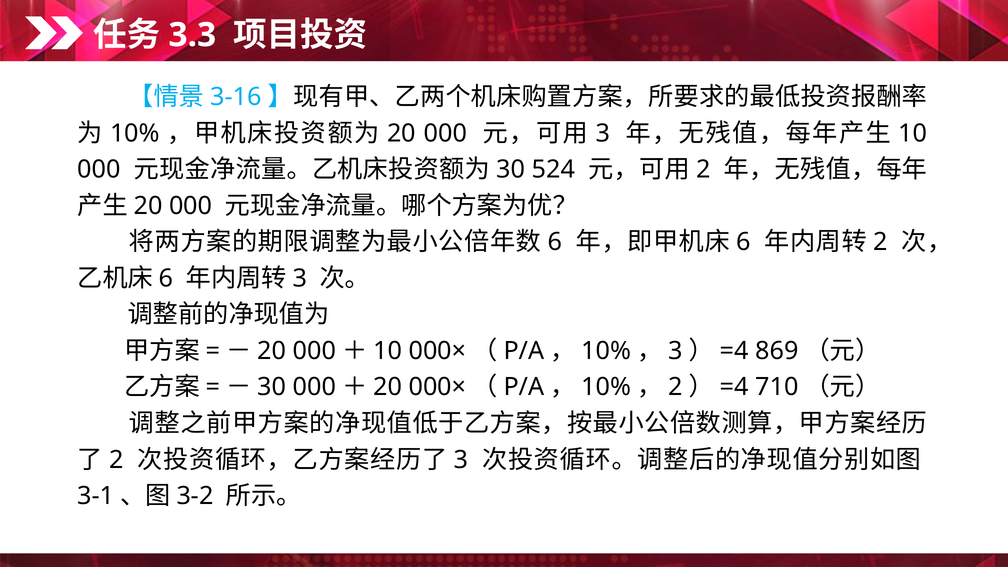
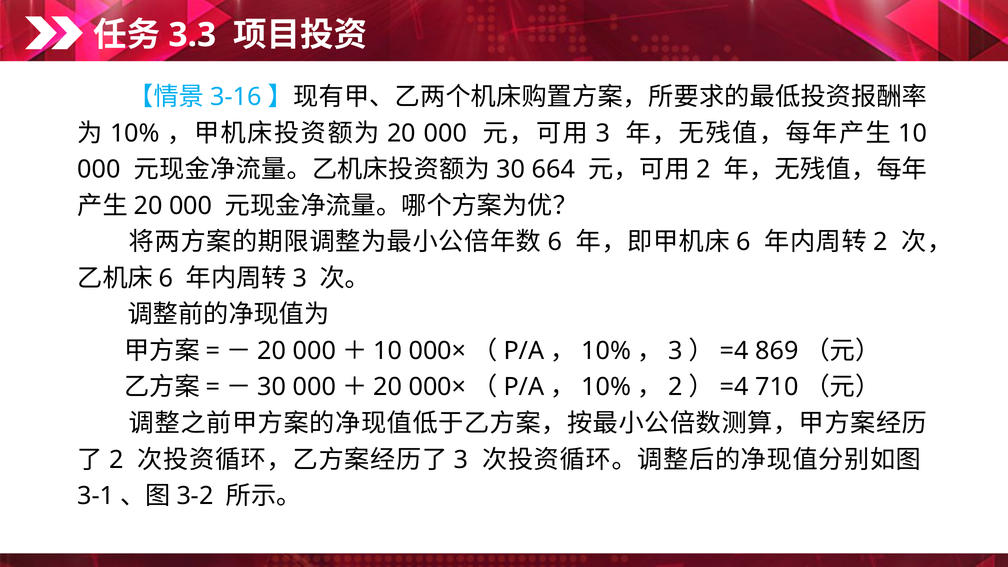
524: 524 -> 664 (554, 170)
